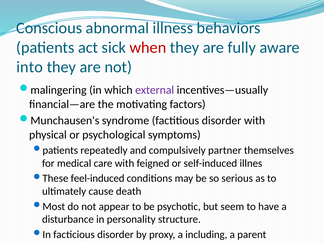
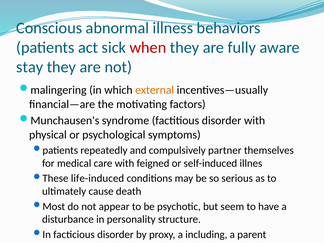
into: into -> stay (30, 67)
external colour: purple -> orange (155, 90)
feel-induced: feel-induced -> life-induced (97, 178)
